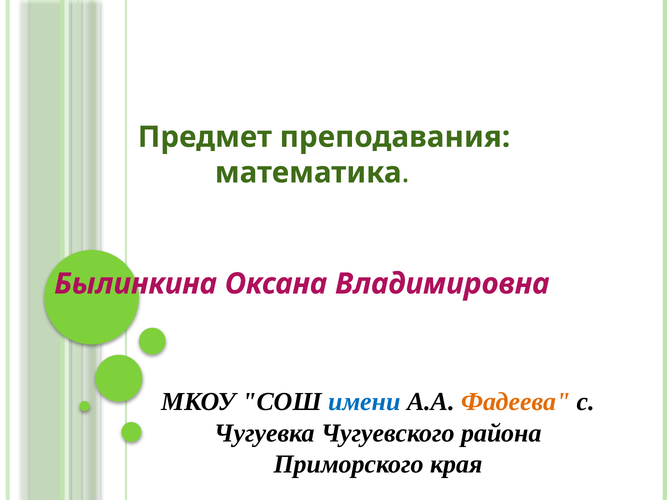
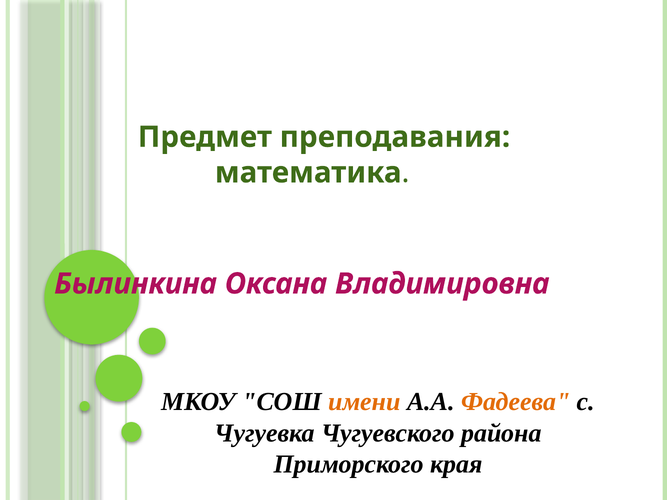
имени colour: blue -> orange (364, 402)
